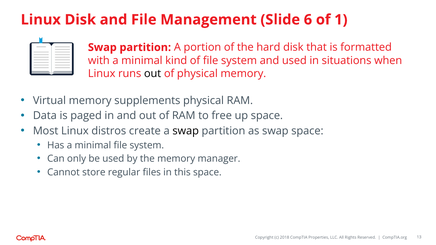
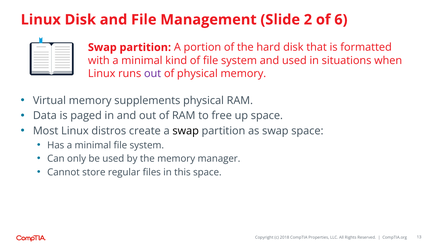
6: 6 -> 2 (308, 20)
1: 1 -> 6 (341, 20)
out colour: black -> purple (153, 74)
